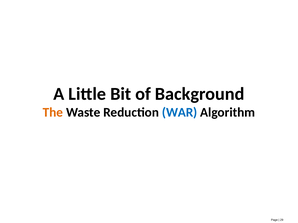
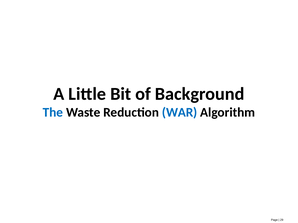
The colour: orange -> blue (53, 113)
